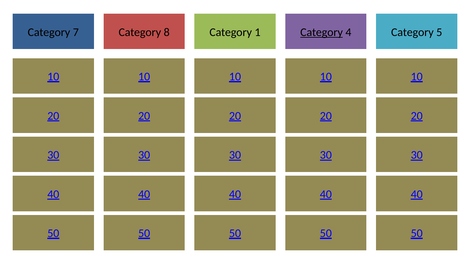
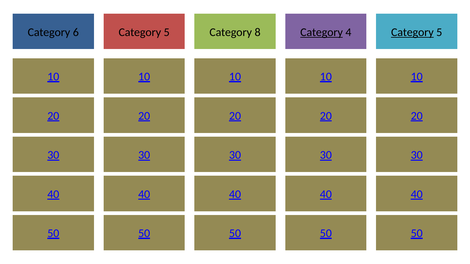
7: 7 -> 6 (76, 32)
8: 8 -> 5 (167, 32)
1: 1 -> 8 (258, 32)
Category underline: none -> present (412, 32)
